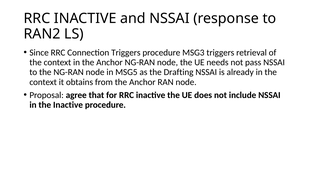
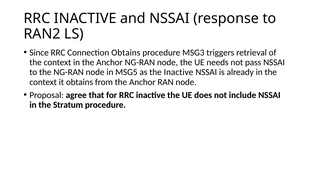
Connection Triggers: Triggers -> Obtains (126, 52)
the Drafting: Drafting -> Inactive (179, 72)
the Inactive: Inactive -> Stratum (68, 104)
